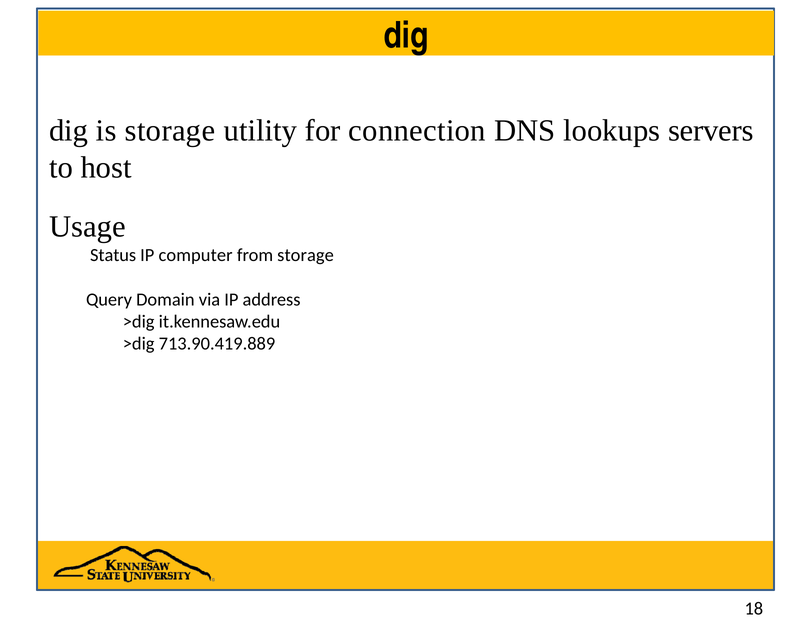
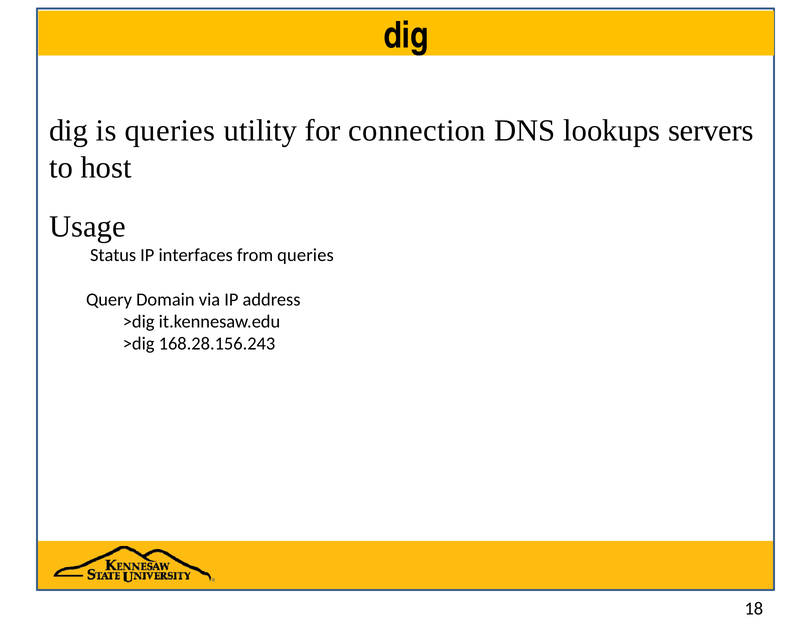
is storage: storage -> queries (170, 131)
computer: computer -> interfaces (196, 255)
from storage: storage -> queries (306, 255)
713.90.419.889: 713.90.419.889 -> 168.28.156.243 (217, 344)
